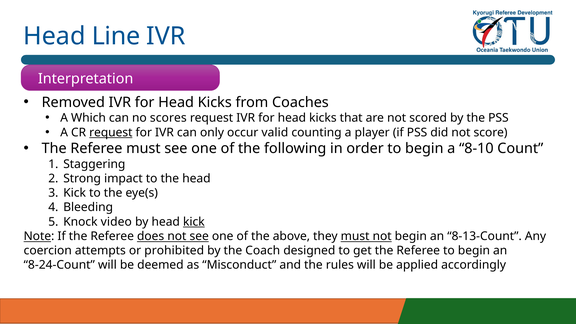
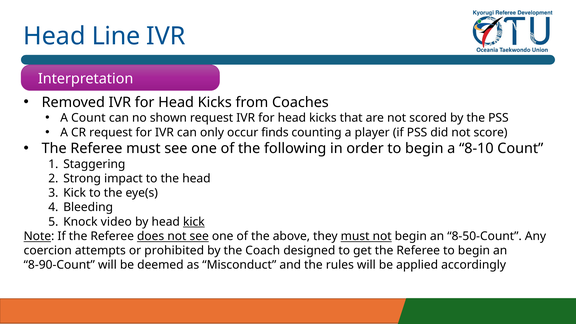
A Which: Which -> Count (88, 118)
scores: scores -> shown (168, 118)
request underline: present -> none (111, 132)
valid: valid -> finds (275, 132)
8-13-Count: 8-13-Count -> 8-50-Count (485, 236)
8-24-Count: 8-24-Count -> 8-90-Count (59, 265)
